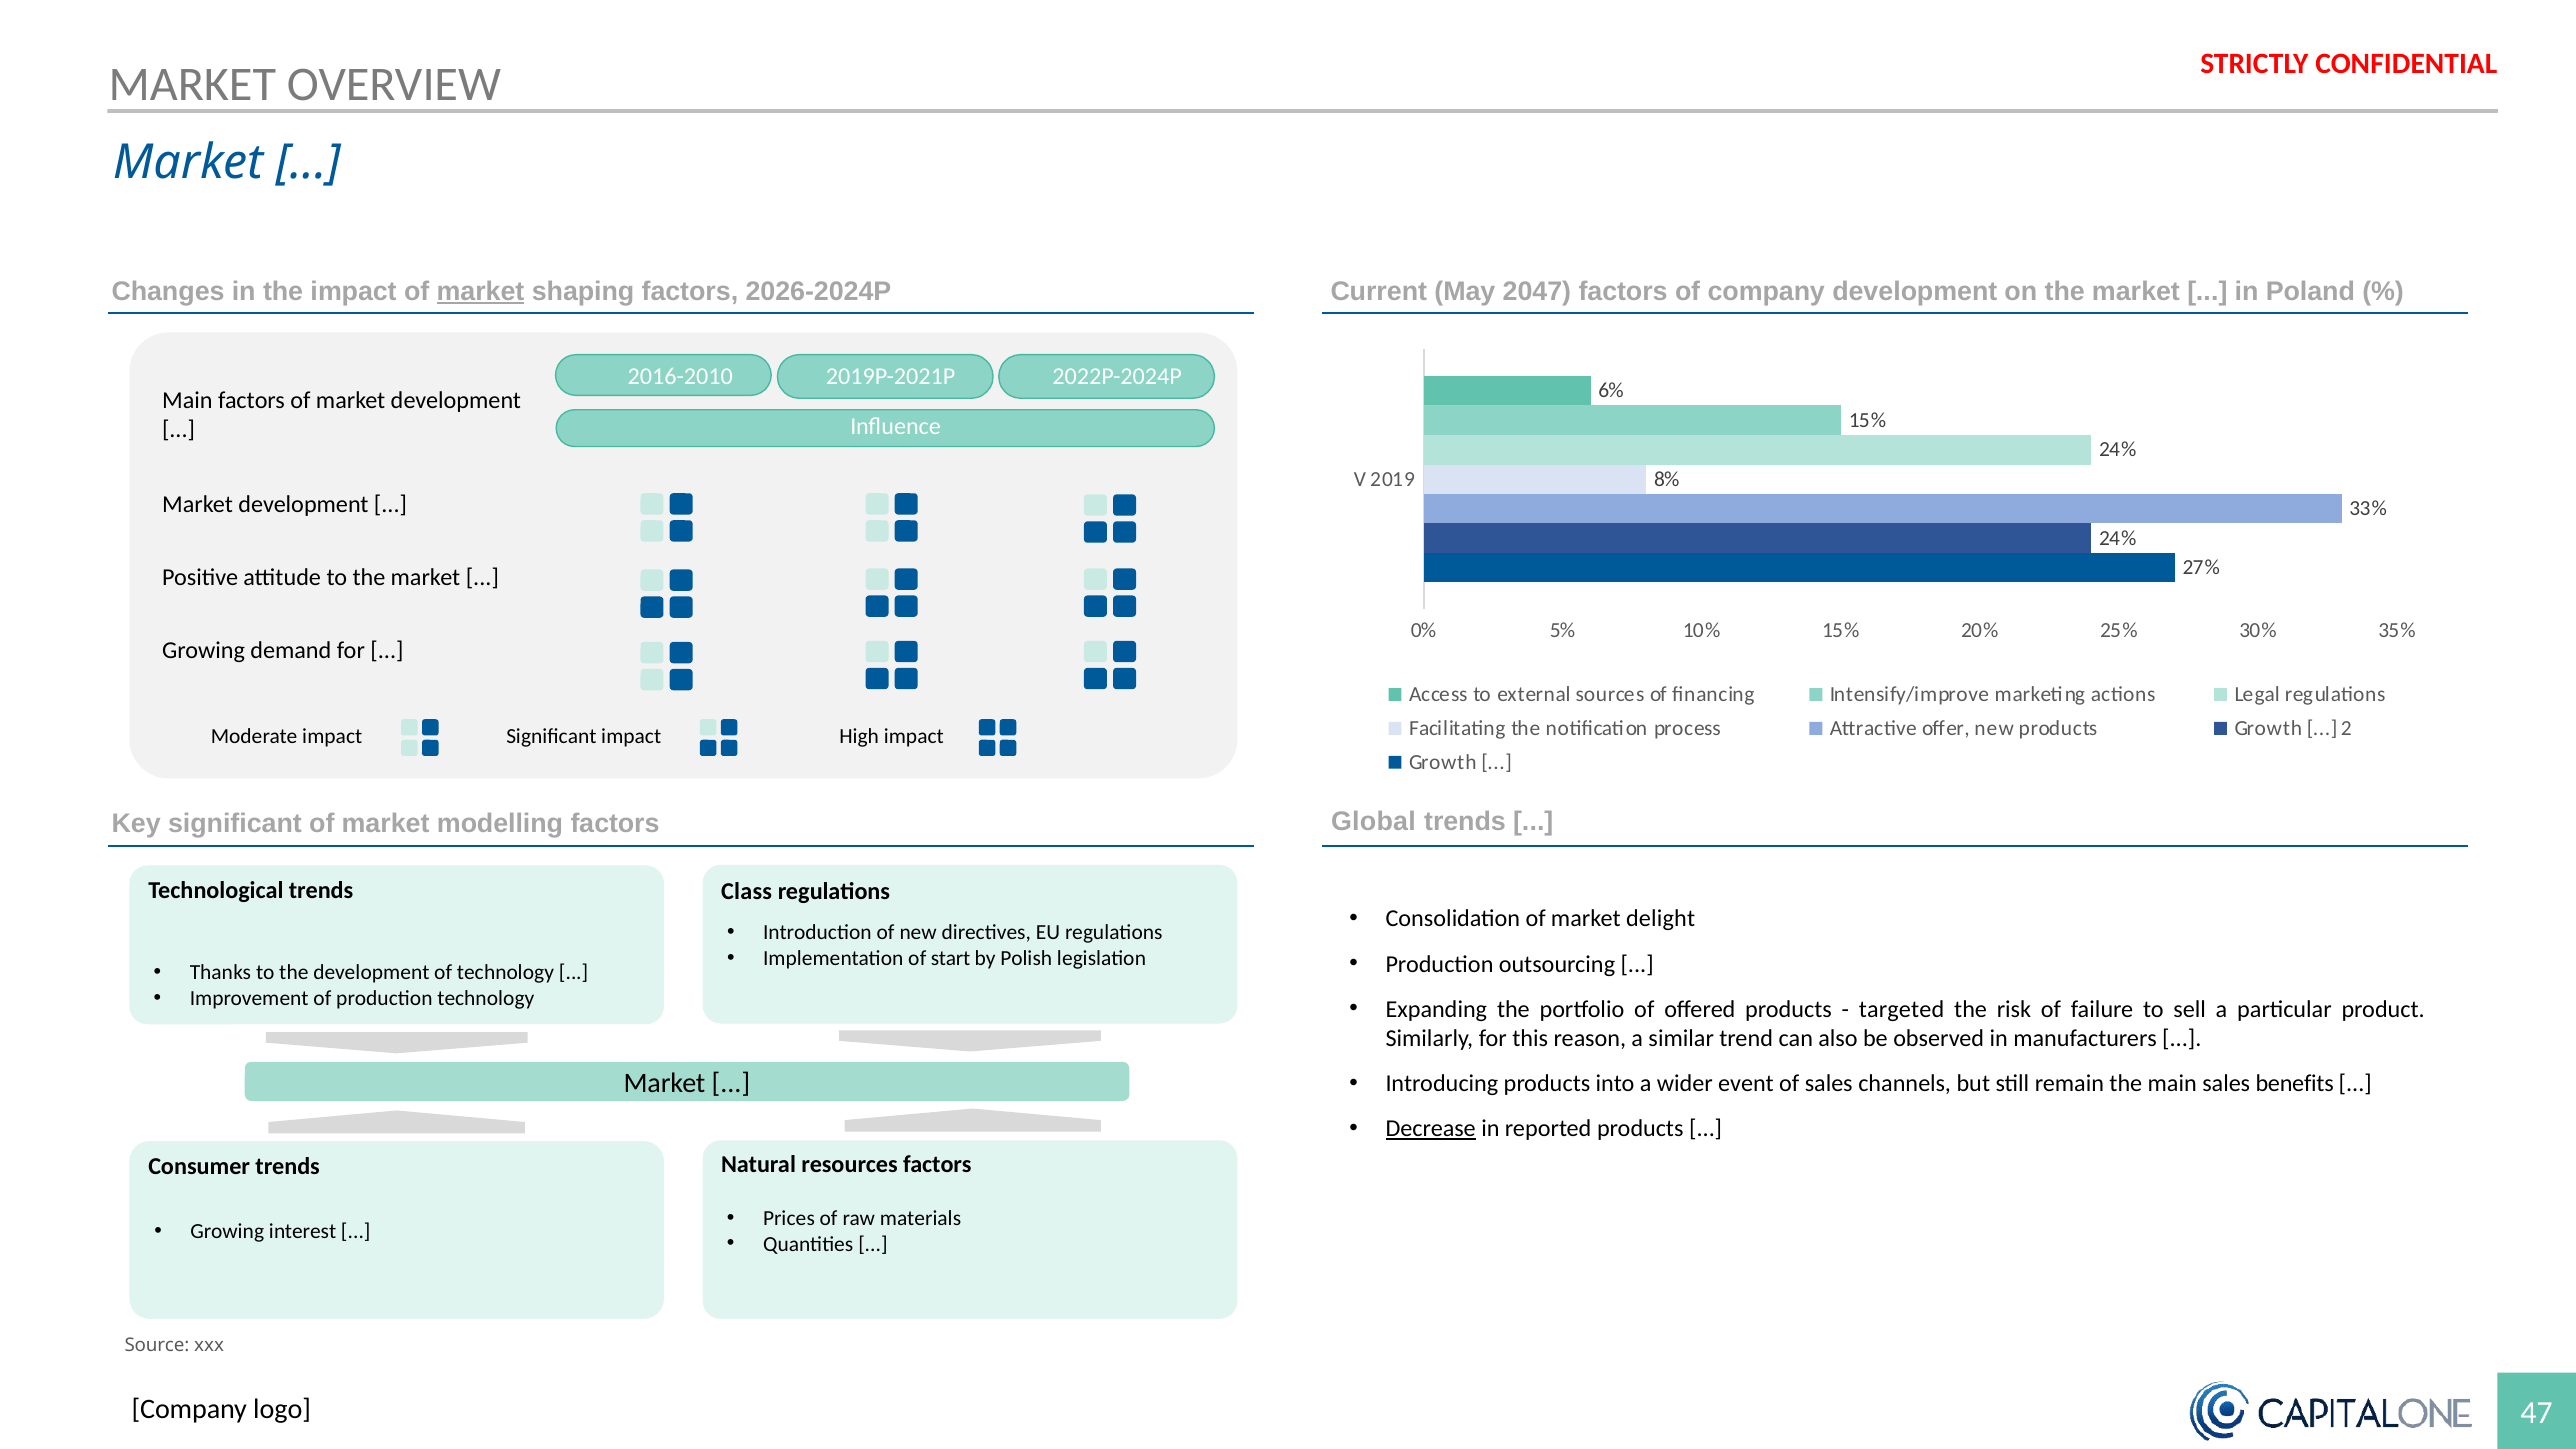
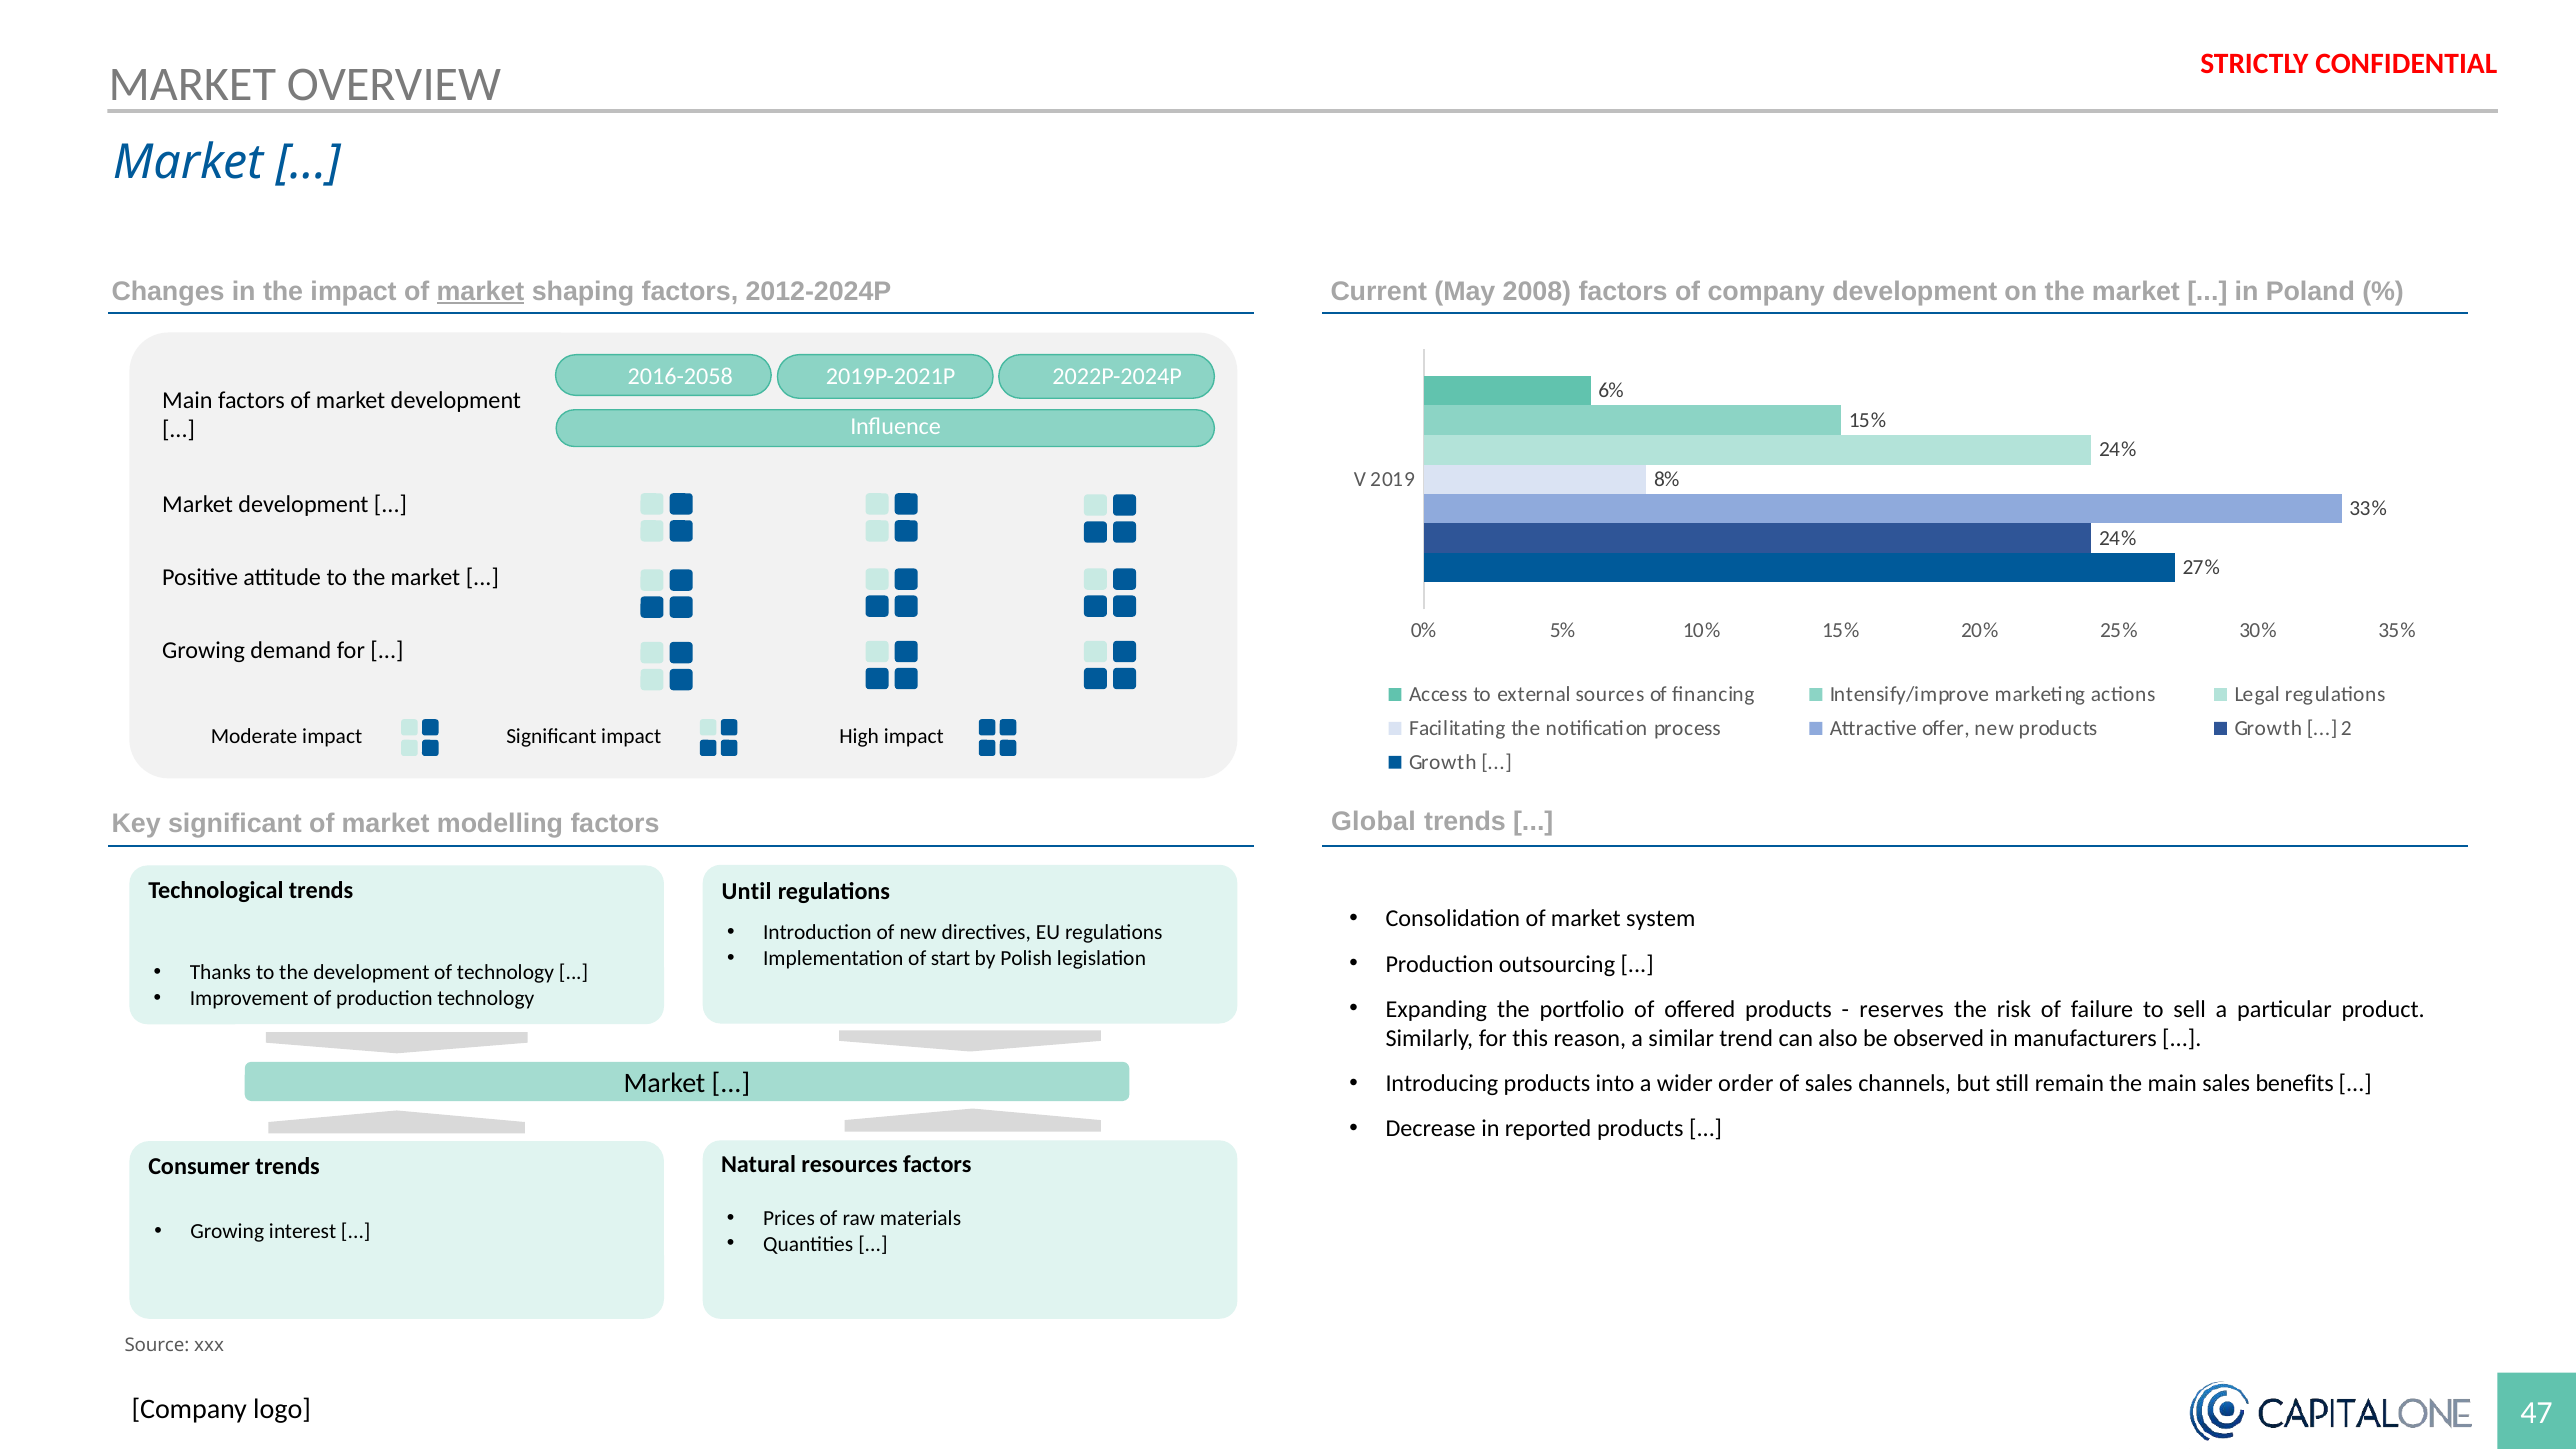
2026-2024P: 2026-2024P -> 2012-2024P (818, 292)
2047: 2047 -> 2008 (1537, 292)
2016-2010: 2016-2010 -> 2016-2058 (680, 376)
Class: Class -> Until (747, 891)
delight: delight -> system (1661, 919)
targeted: targeted -> reserves (1902, 1009)
event: event -> order (1746, 1083)
Decrease underline: present -> none (1431, 1129)
